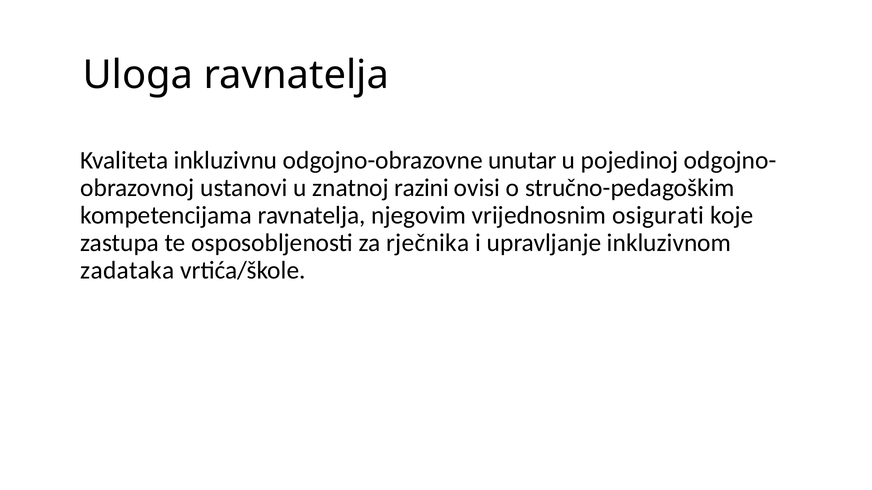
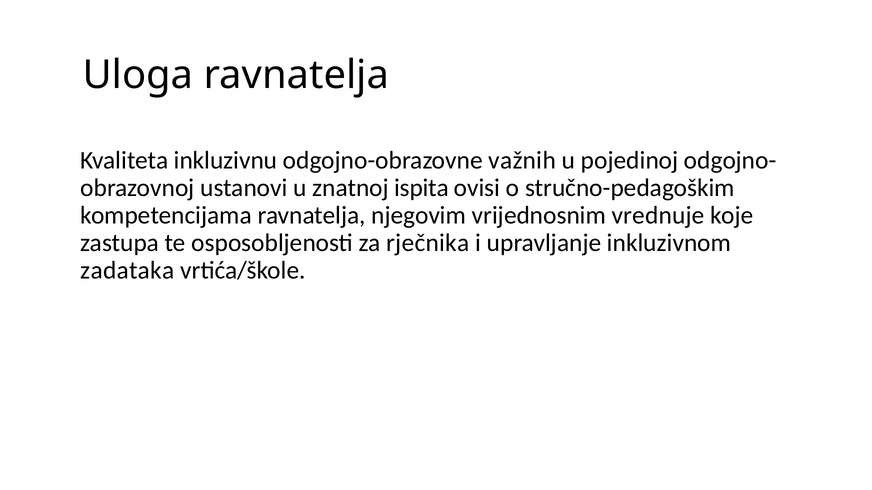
unutar: unutar -> važnih (522, 161)
razini: razini -> ispita (422, 188)
osigurati: osigurati -> vrednuje (658, 216)
